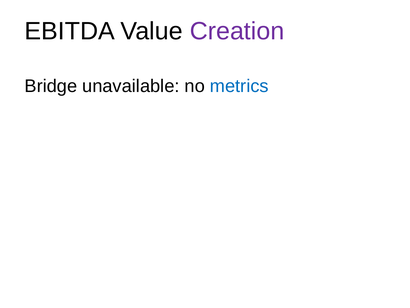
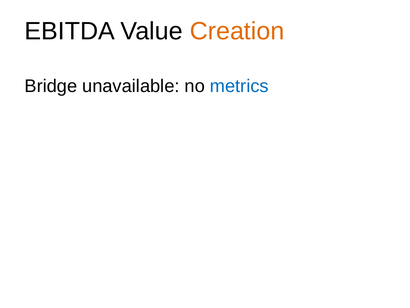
Creation colour: purple -> orange (237, 31)
